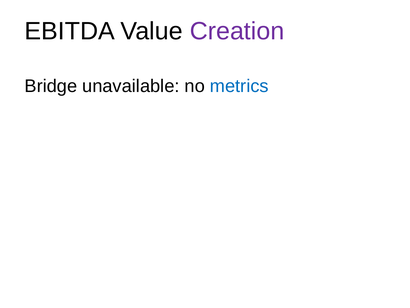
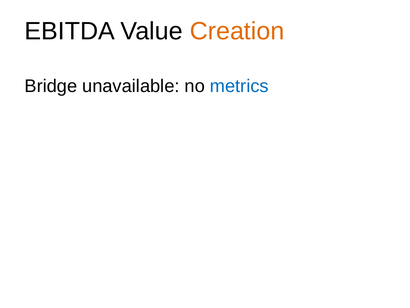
Creation colour: purple -> orange (237, 31)
